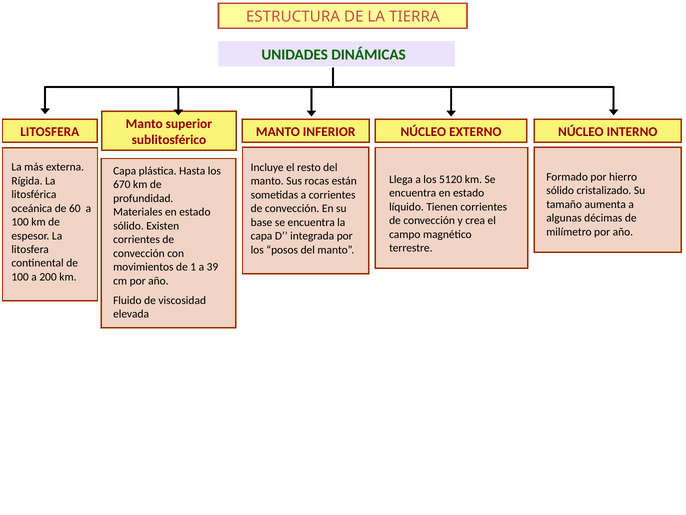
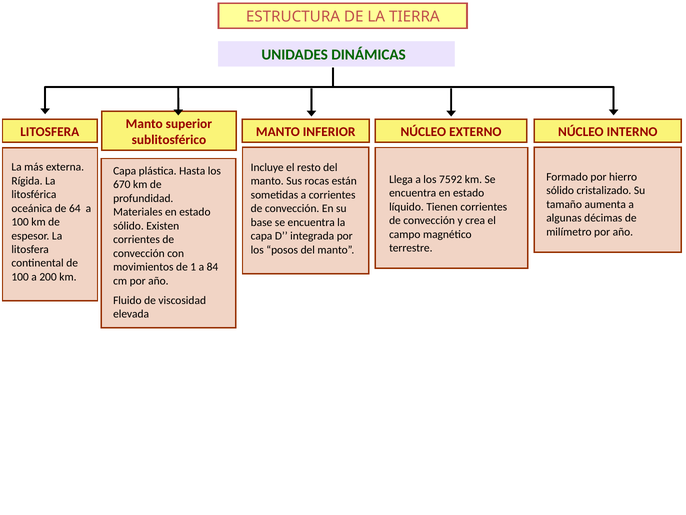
5120: 5120 -> 7592 (451, 179)
60: 60 -> 64 (75, 208)
39: 39 -> 84 (213, 267)
